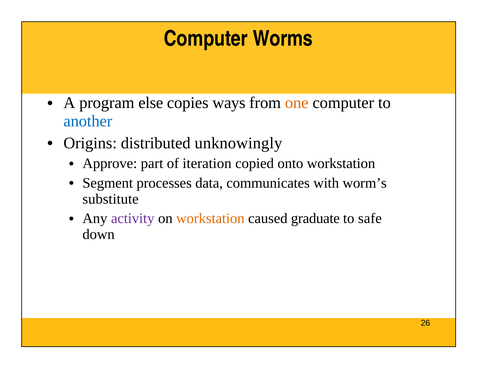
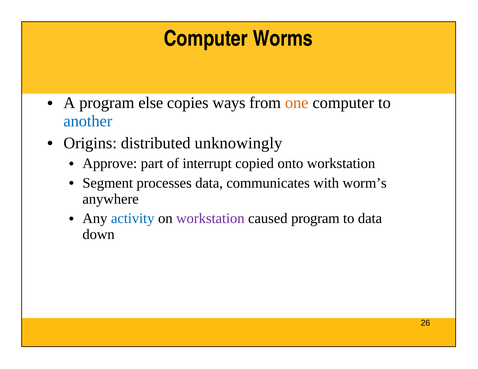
iteration: iteration -> interrupt (207, 164)
substitute: substitute -> anywhere (111, 199)
activity colour: purple -> blue (133, 219)
workstation colour: orange -> purple (210, 219)
caused graduate: graduate -> program (315, 219)
to safe: safe -> data (370, 219)
